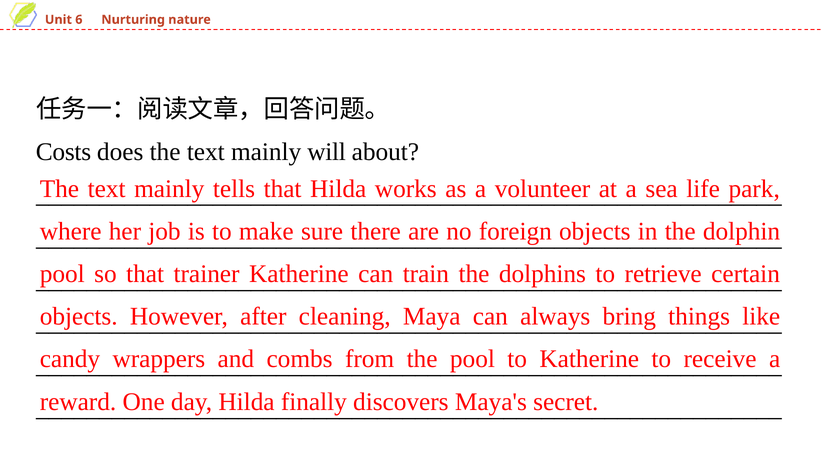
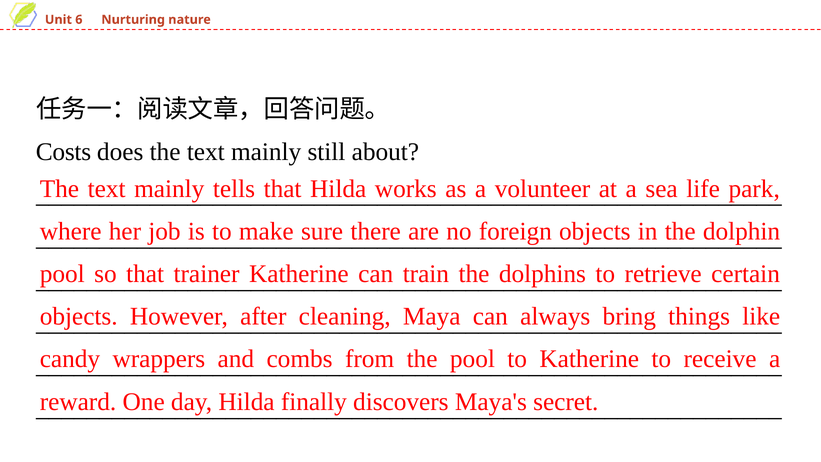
will: will -> still (326, 152)
